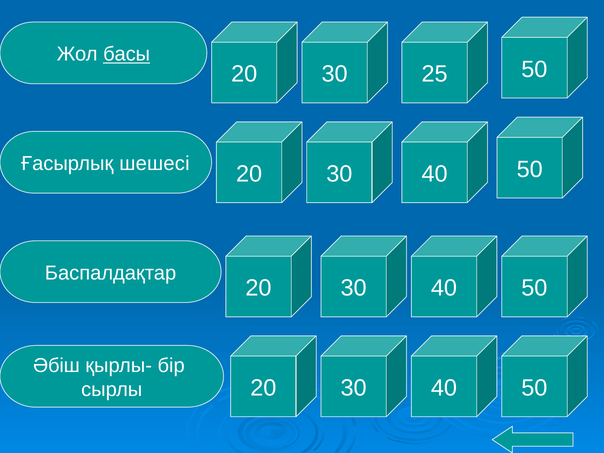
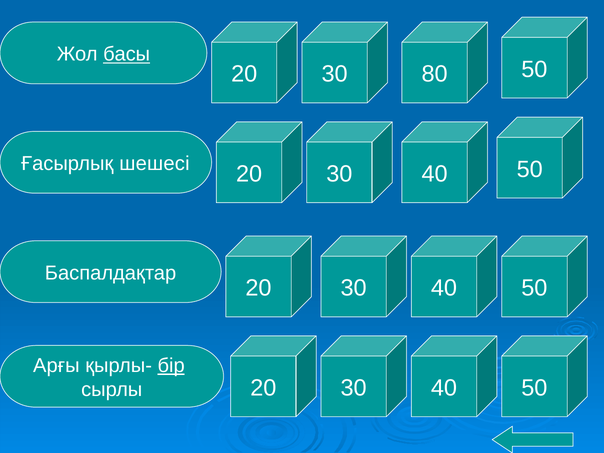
25: 25 -> 80 (435, 74)
Әбіш: Әбіш -> Арғы (56, 366)
бір underline: none -> present (171, 366)
